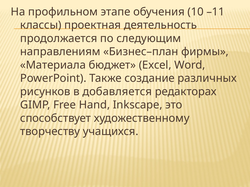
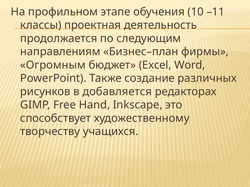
Материала: Материала -> Огромным (53, 65)
